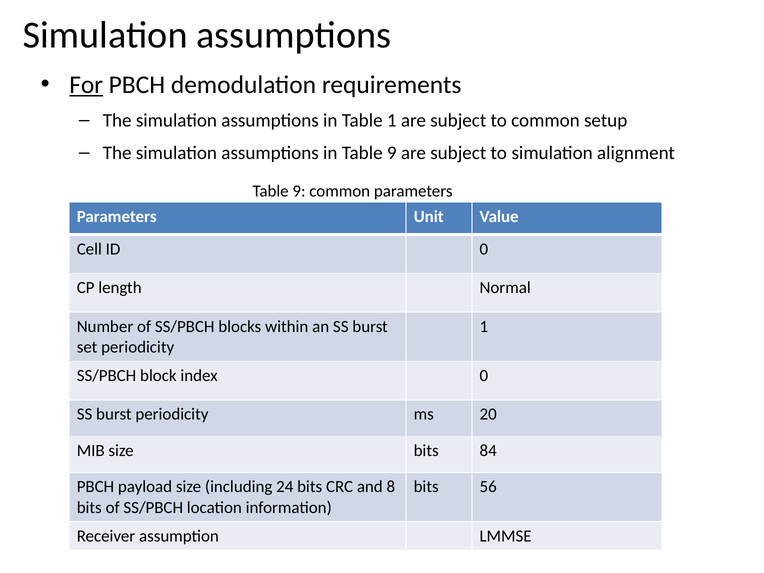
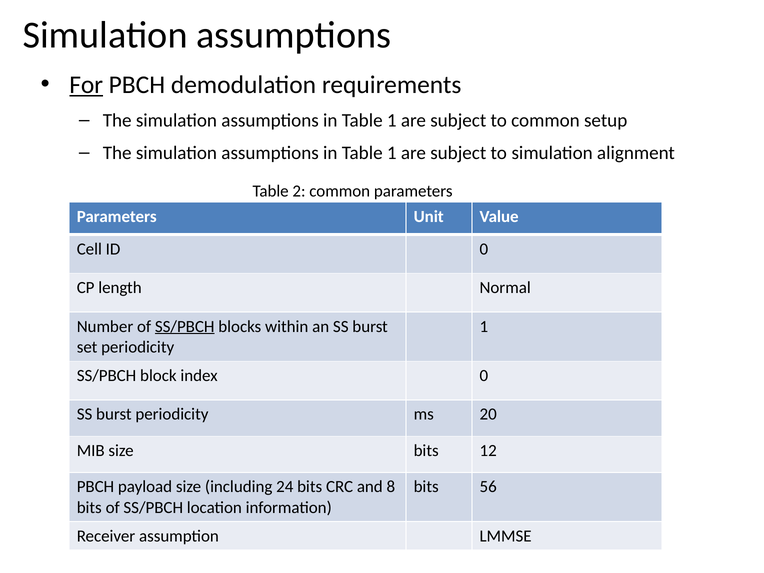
9: 9 -> 1 (392, 153)
9: 9 -> 2 (299, 191)
SS/PBCH underline: none -> present (185, 326)
84: 84 -> 12 (488, 451)
